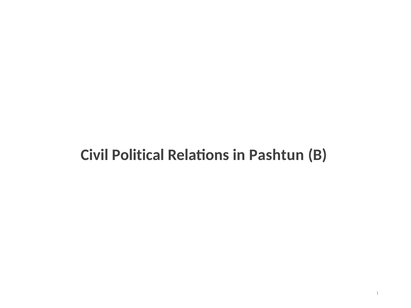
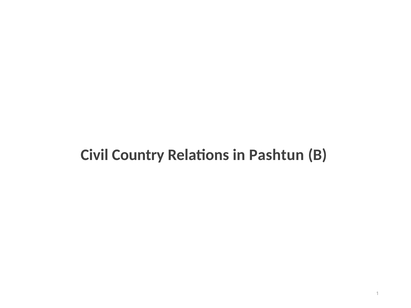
Political: Political -> Country (138, 155)
